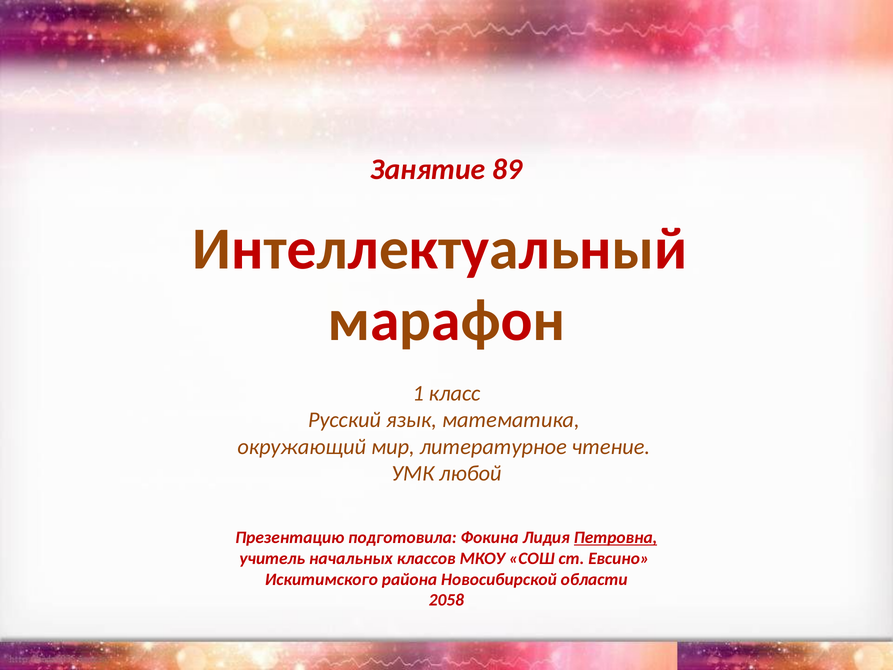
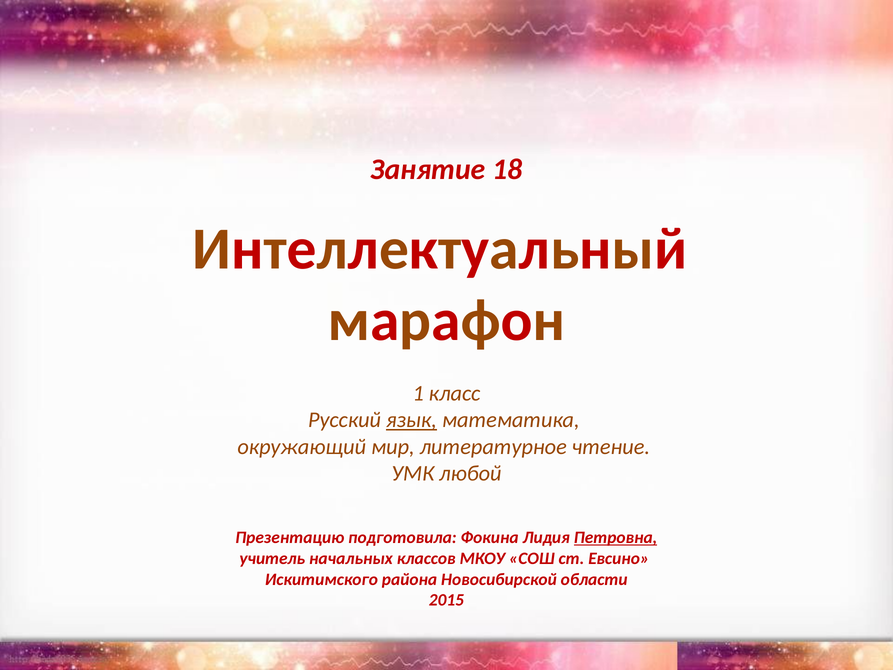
89: 89 -> 18 (507, 169)
язык underline: none -> present (411, 420)
2058: 2058 -> 2015 (446, 600)
